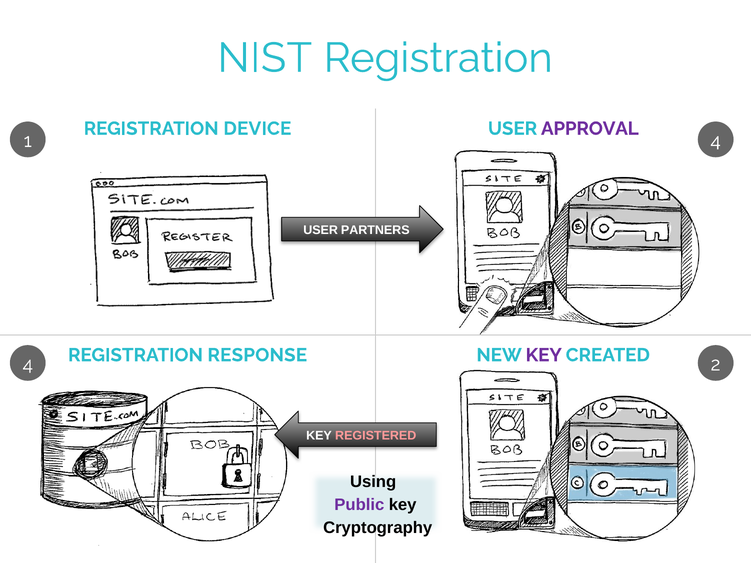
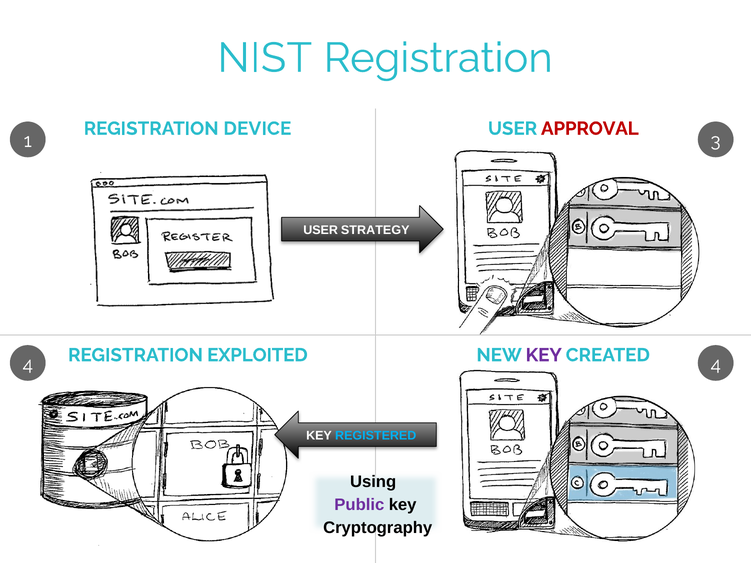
APPROVAL colour: purple -> red (590, 129)
1 4: 4 -> 3 (716, 141)
PARTNERS: PARTNERS -> STRATEGY (375, 230)
RESPONSE: RESPONSE -> EXPLOITED (257, 355)
4 2: 2 -> 4 (716, 364)
REGISTERED colour: pink -> light blue (376, 436)
